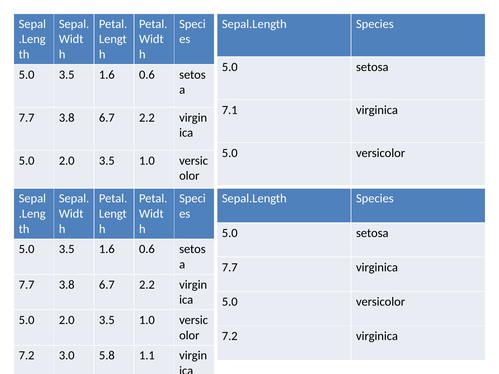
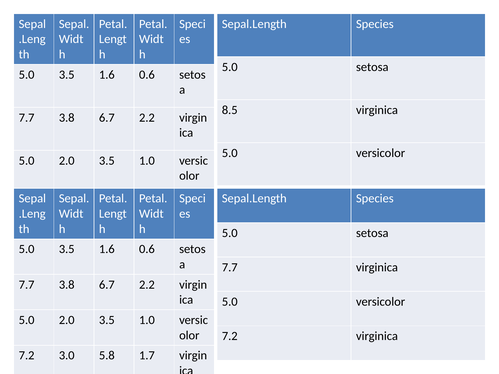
7.1: 7.1 -> 8.5 (230, 110)
1.1: 1.1 -> 1.7 (147, 356)
